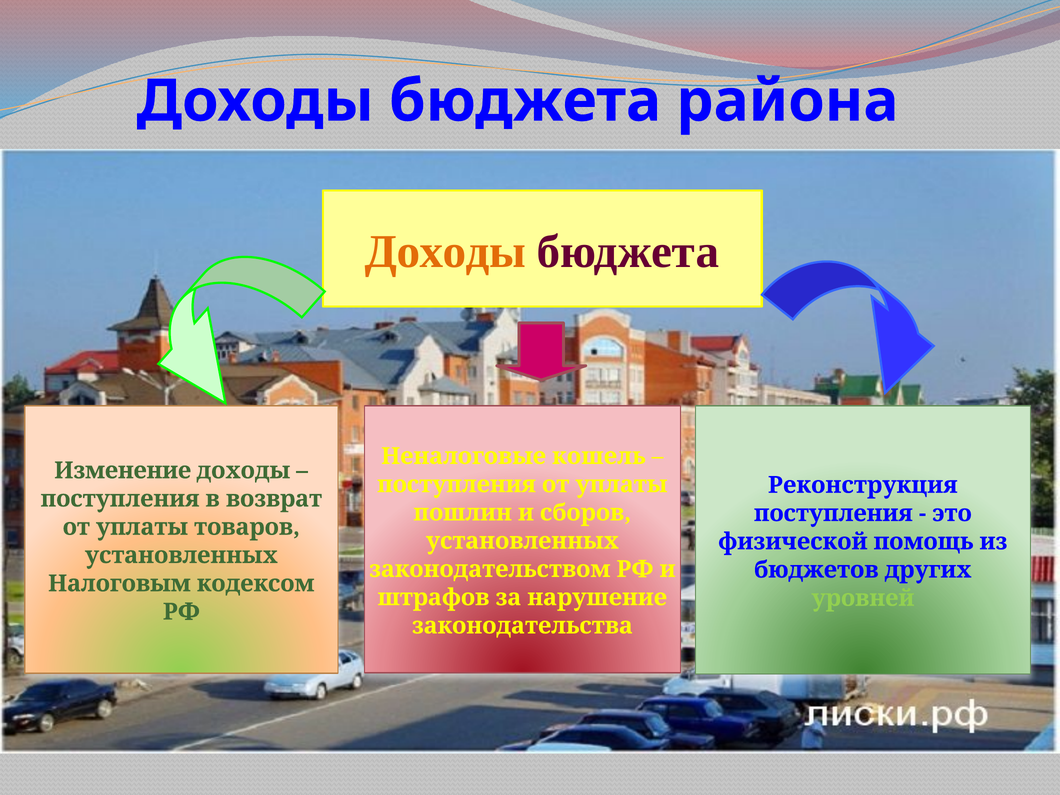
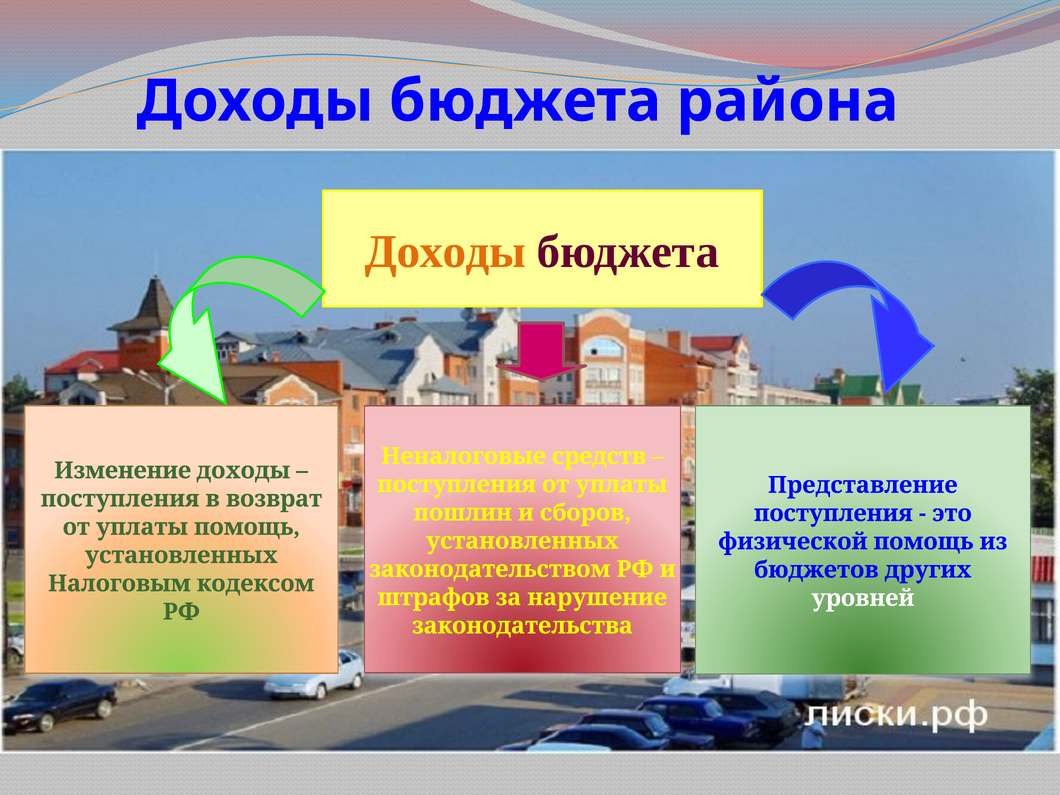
кошель: кошель -> средств (599, 456)
Реконструкция: Реконструкция -> Представление (863, 485)
уплаты товаров: товаров -> помощь (247, 527)
уровней colour: light green -> white (863, 598)
